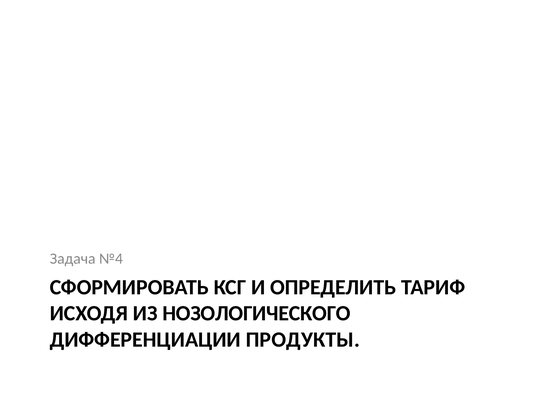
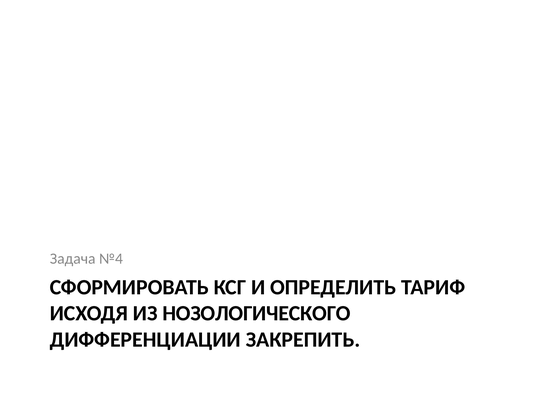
ПРОДУКТЫ: ПРОДУКТЫ -> ЗАКРЕПИТЬ (303, 340)
